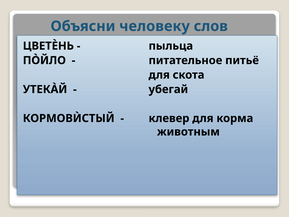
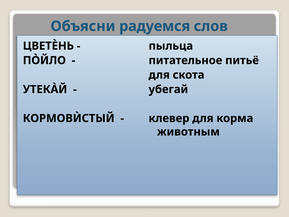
человеку: человеку -> радуемся (155, 26)
